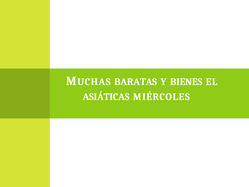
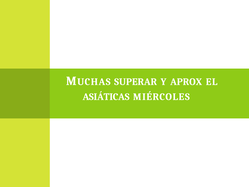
BARATAS: BARATAS -> SUPERAR (136, 82)
BIENES: BIENES -> APROX (186, 82)
